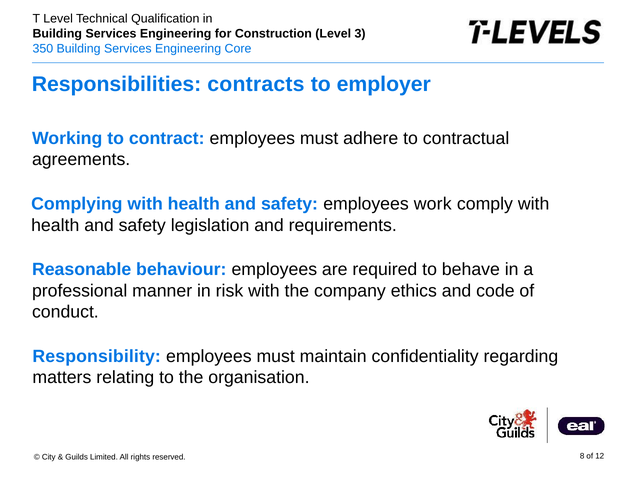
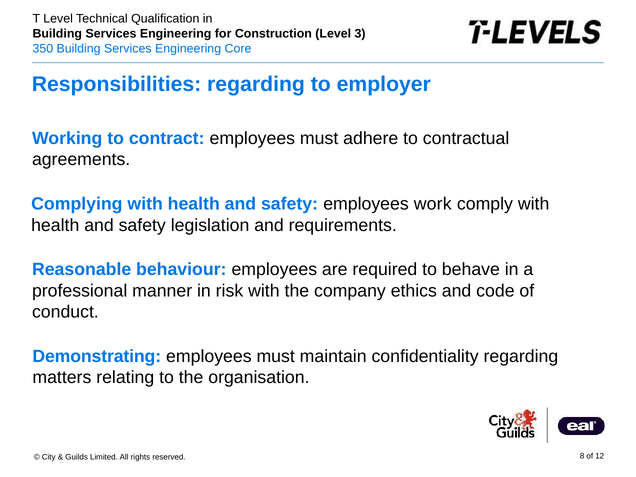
Responsibilities contracts: contracts -> regarding (256, 84)
Responsibility: Responsibility -> Demonstrating (97, 356)
